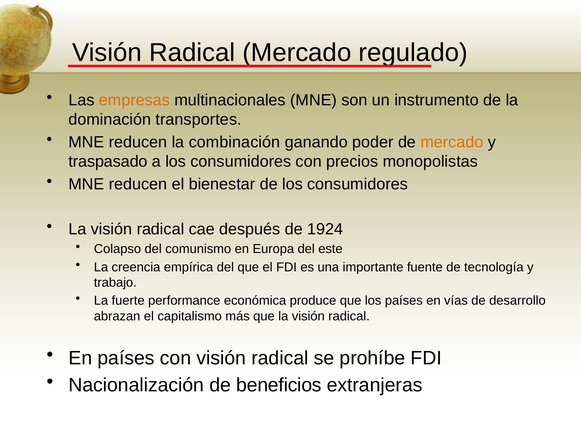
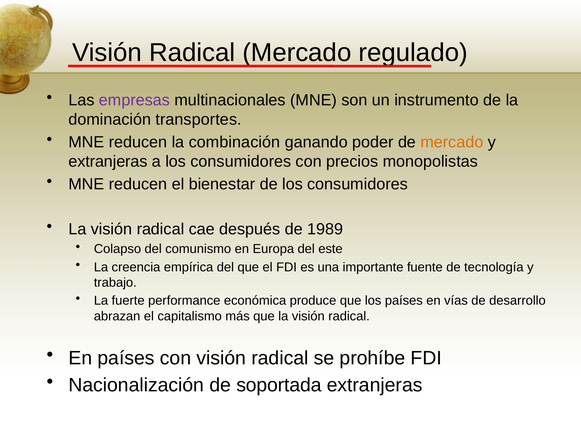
empresas colour: orange -> purple (134, 100)
traspasado: traspasado -> extranjeras (108, 161)
1924: 1924 -> 1989 (325, 229)
beneficios: beneficios -> soportada (279, 385)
